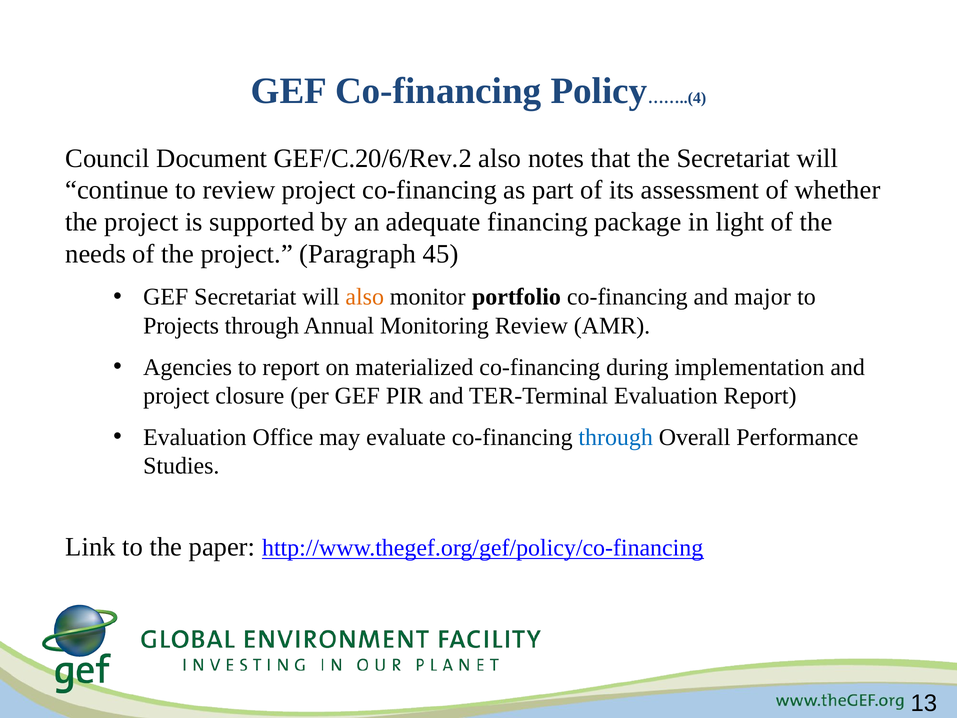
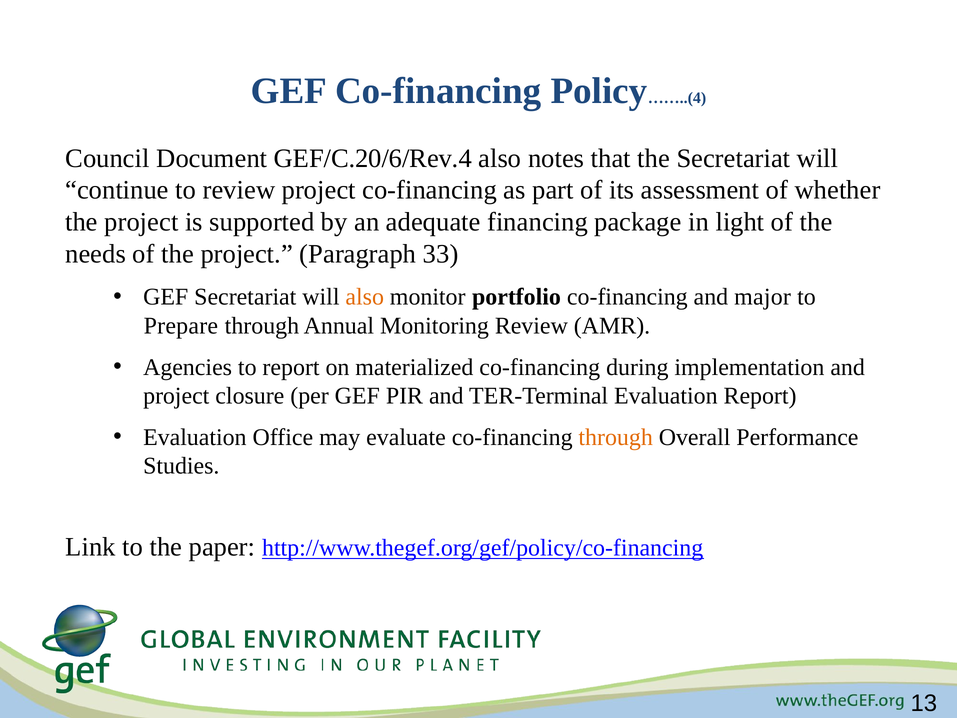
GEF/C.20/6/Rev.2: GEF/C.20/6/Rev.2 -> GEF/C.20/6/Rev.4 (373, 158)
45: 45 -> 33 (441, 254)
Projects: Projects -> Prepare (181, 326)
through colour: blue -> orange (616, 437)
